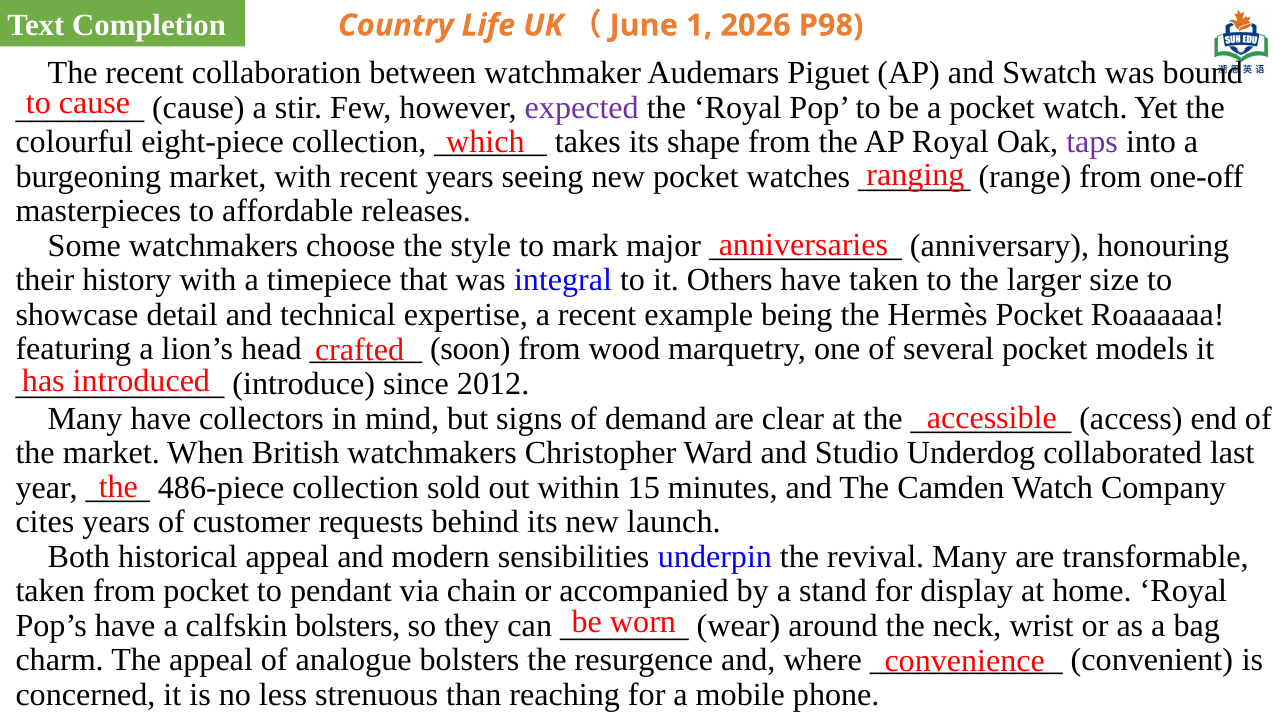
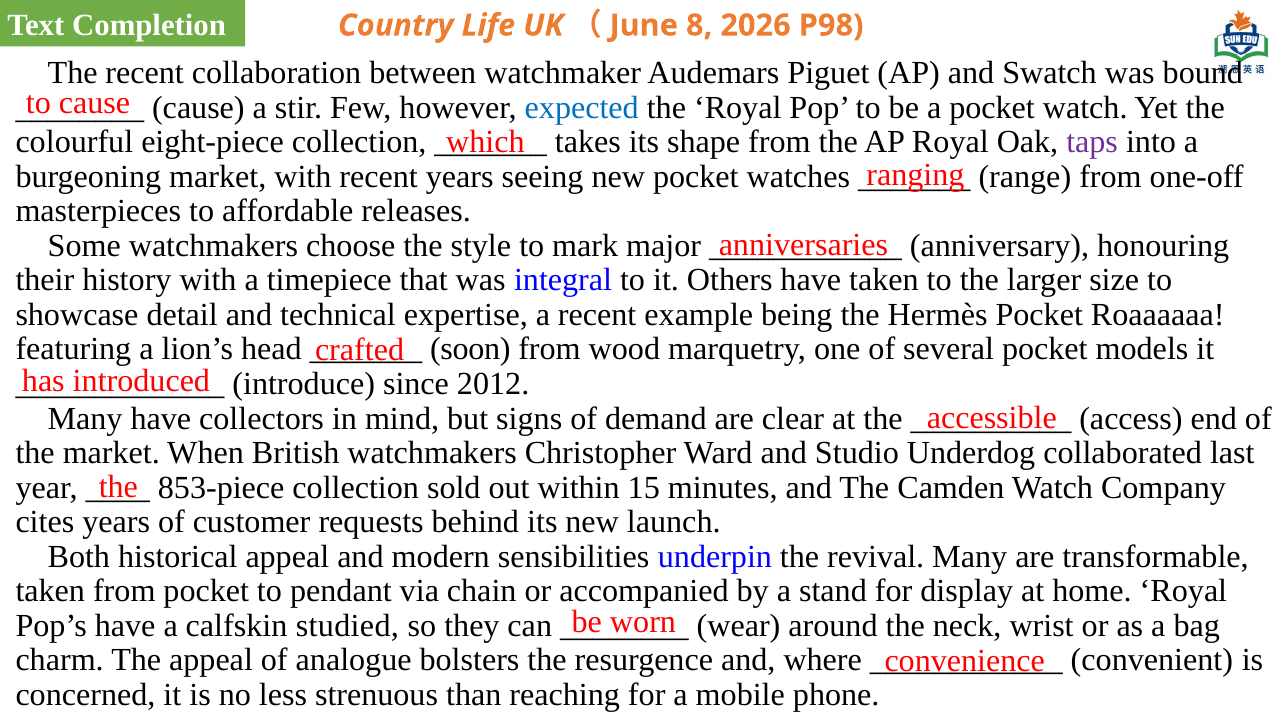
1: 1 -> 8 (699, 25)
expected colour: purple -> blue (582, 108)
486-piece: 486-piece -> 853-piece (221, 487)
calfskin bolsters: bolsters -> studied (347, 625)
